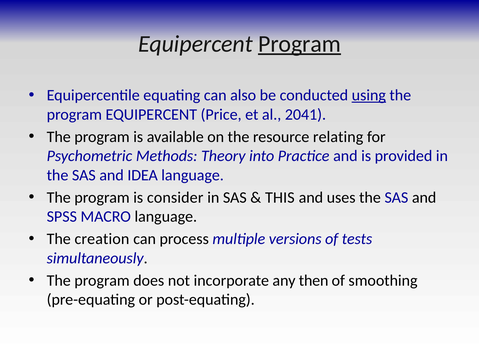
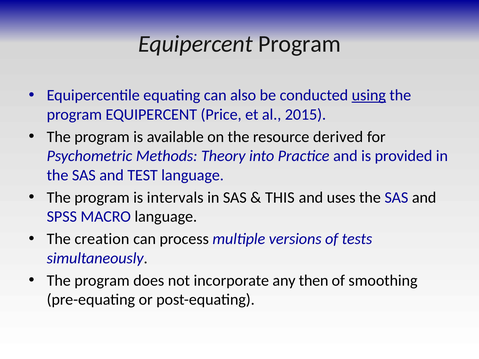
Program underline: present -> none (300, 44)
2041: 2041 -> 2015 (305, 115)
relating: relating -> derived (338, 137)
IDEA: IDEA -> TEST (143, 175)
consider: consider -> intervals (175, 198)
